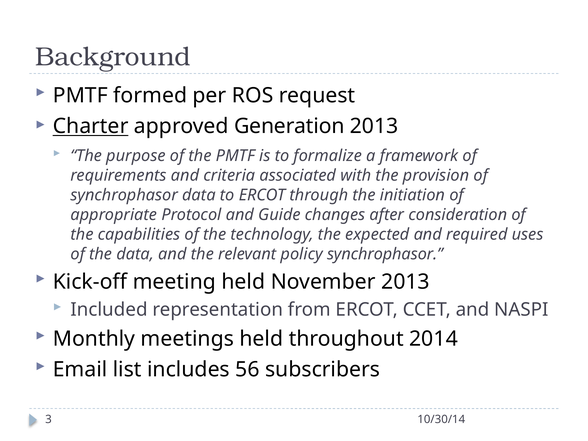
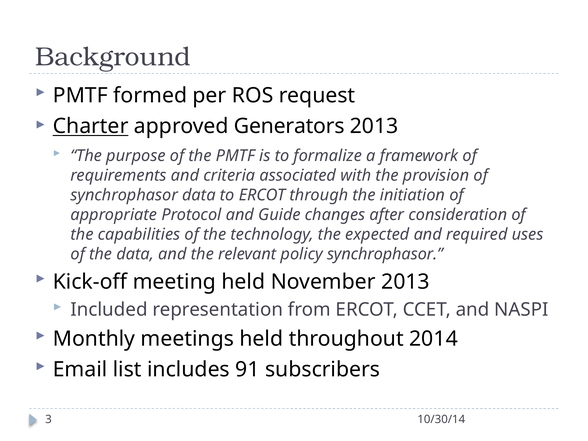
Generation: Generation -> Generators (289, 126)
56: 56 -> 91 (247, 369)
